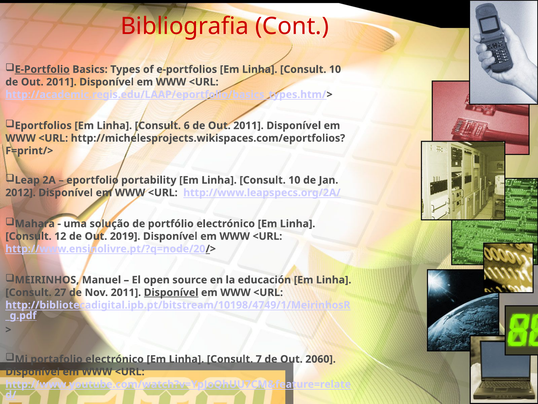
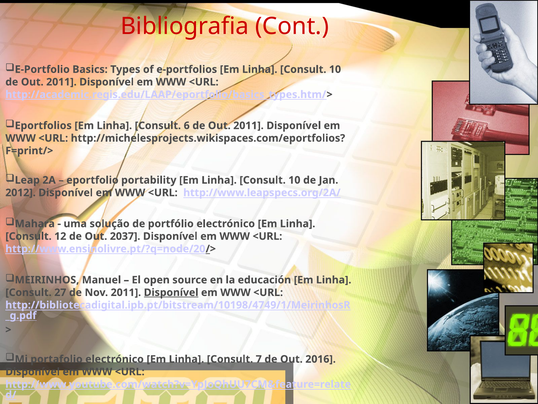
E-Portfolio underline: present -> none (42, 69)
2019: 2019 -> 2037 (125, 236)
2060: 2060 -> 2016 (321, 359)
